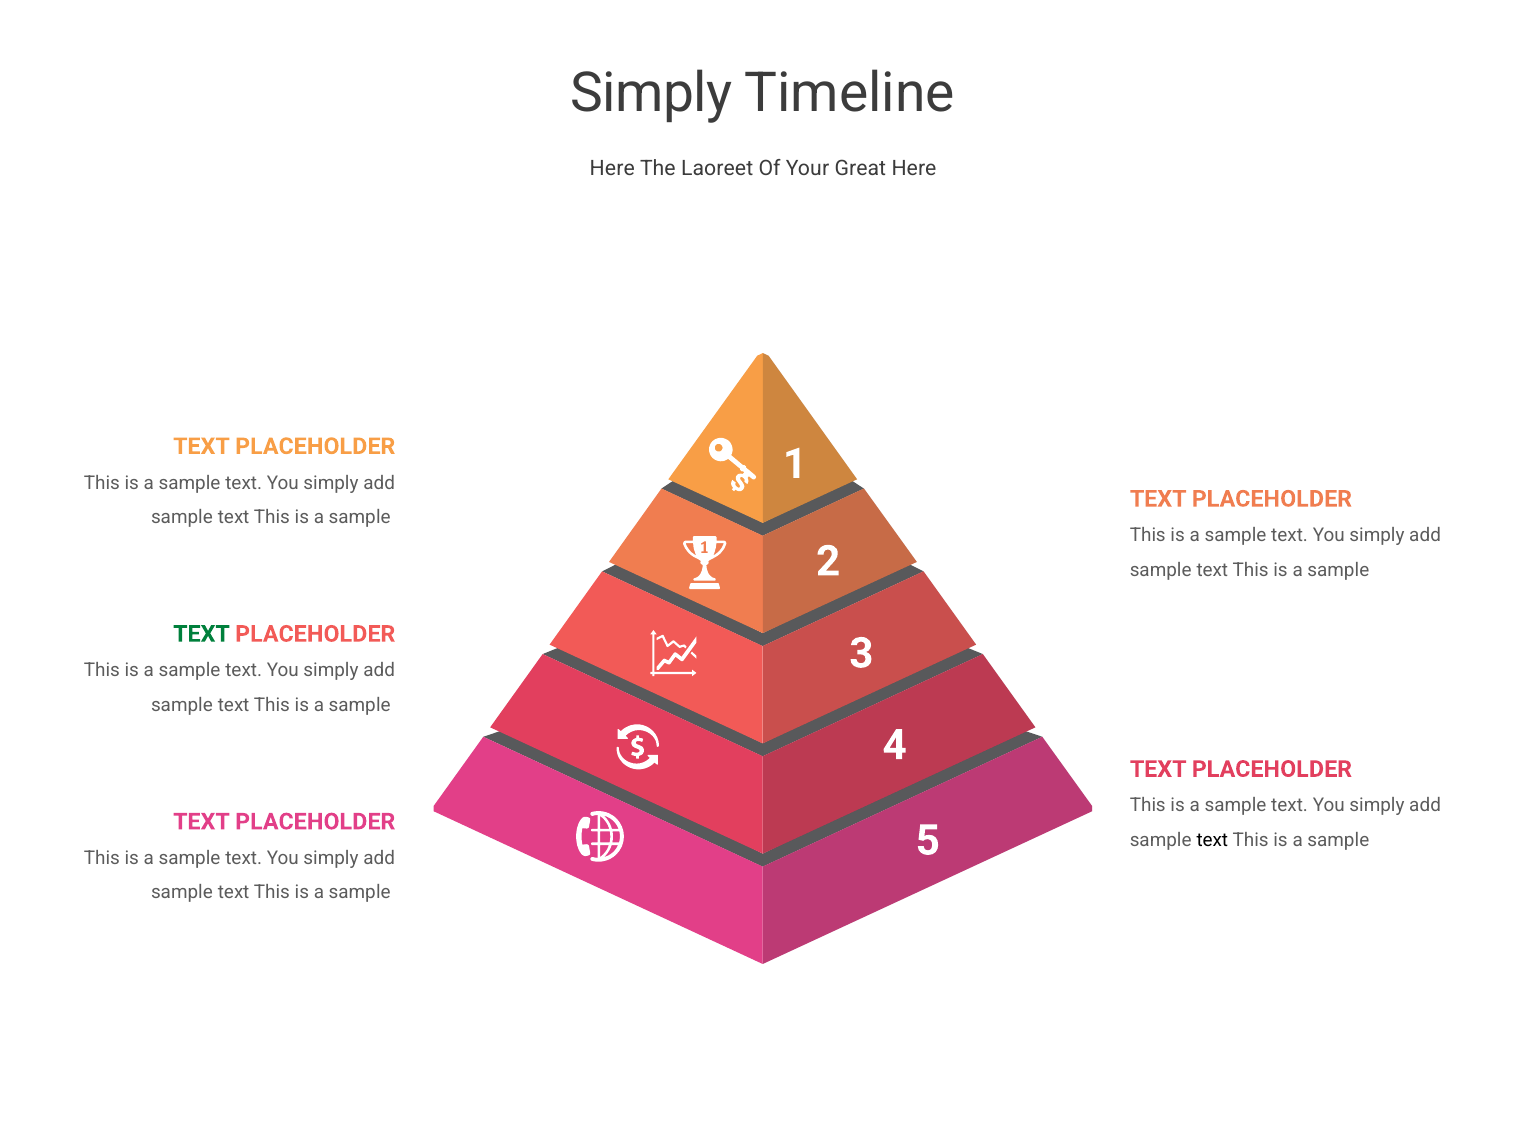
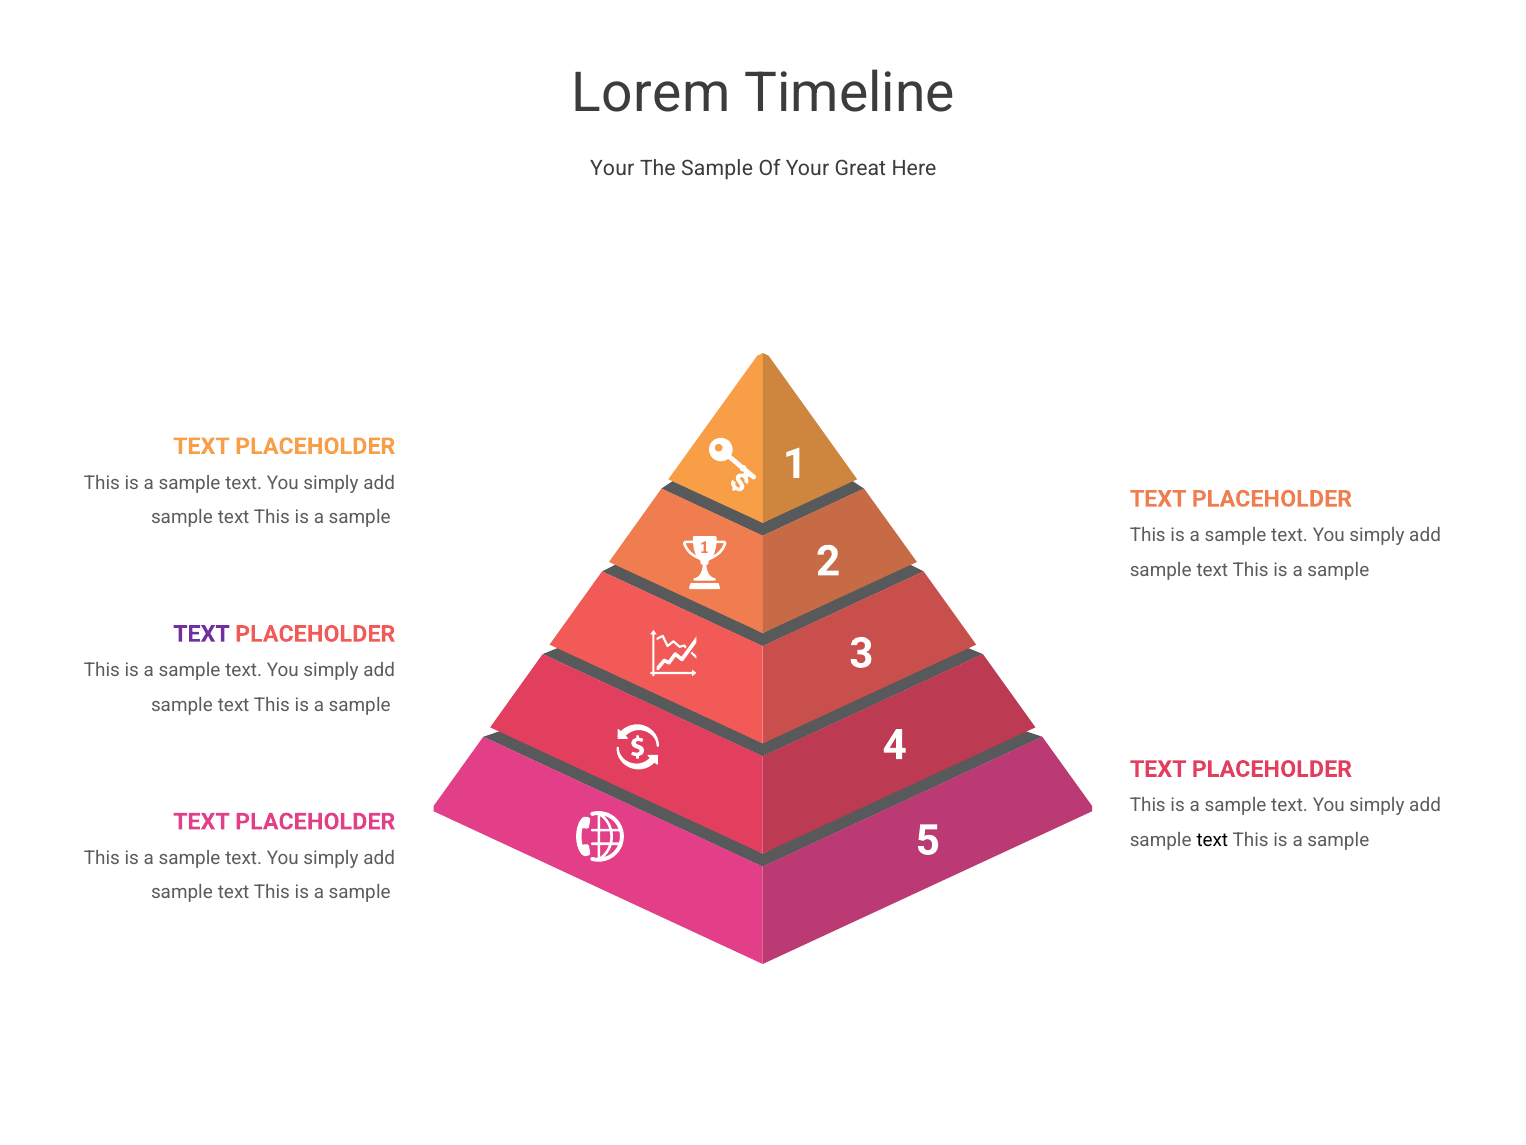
Simply: Simply -> Lorem (651, 94)
Here: Here -> Your (612, 169)
The Laoreet: Laoreet -> Sample (717, 169)
TEXT colour: green -> purple (201, 634)
